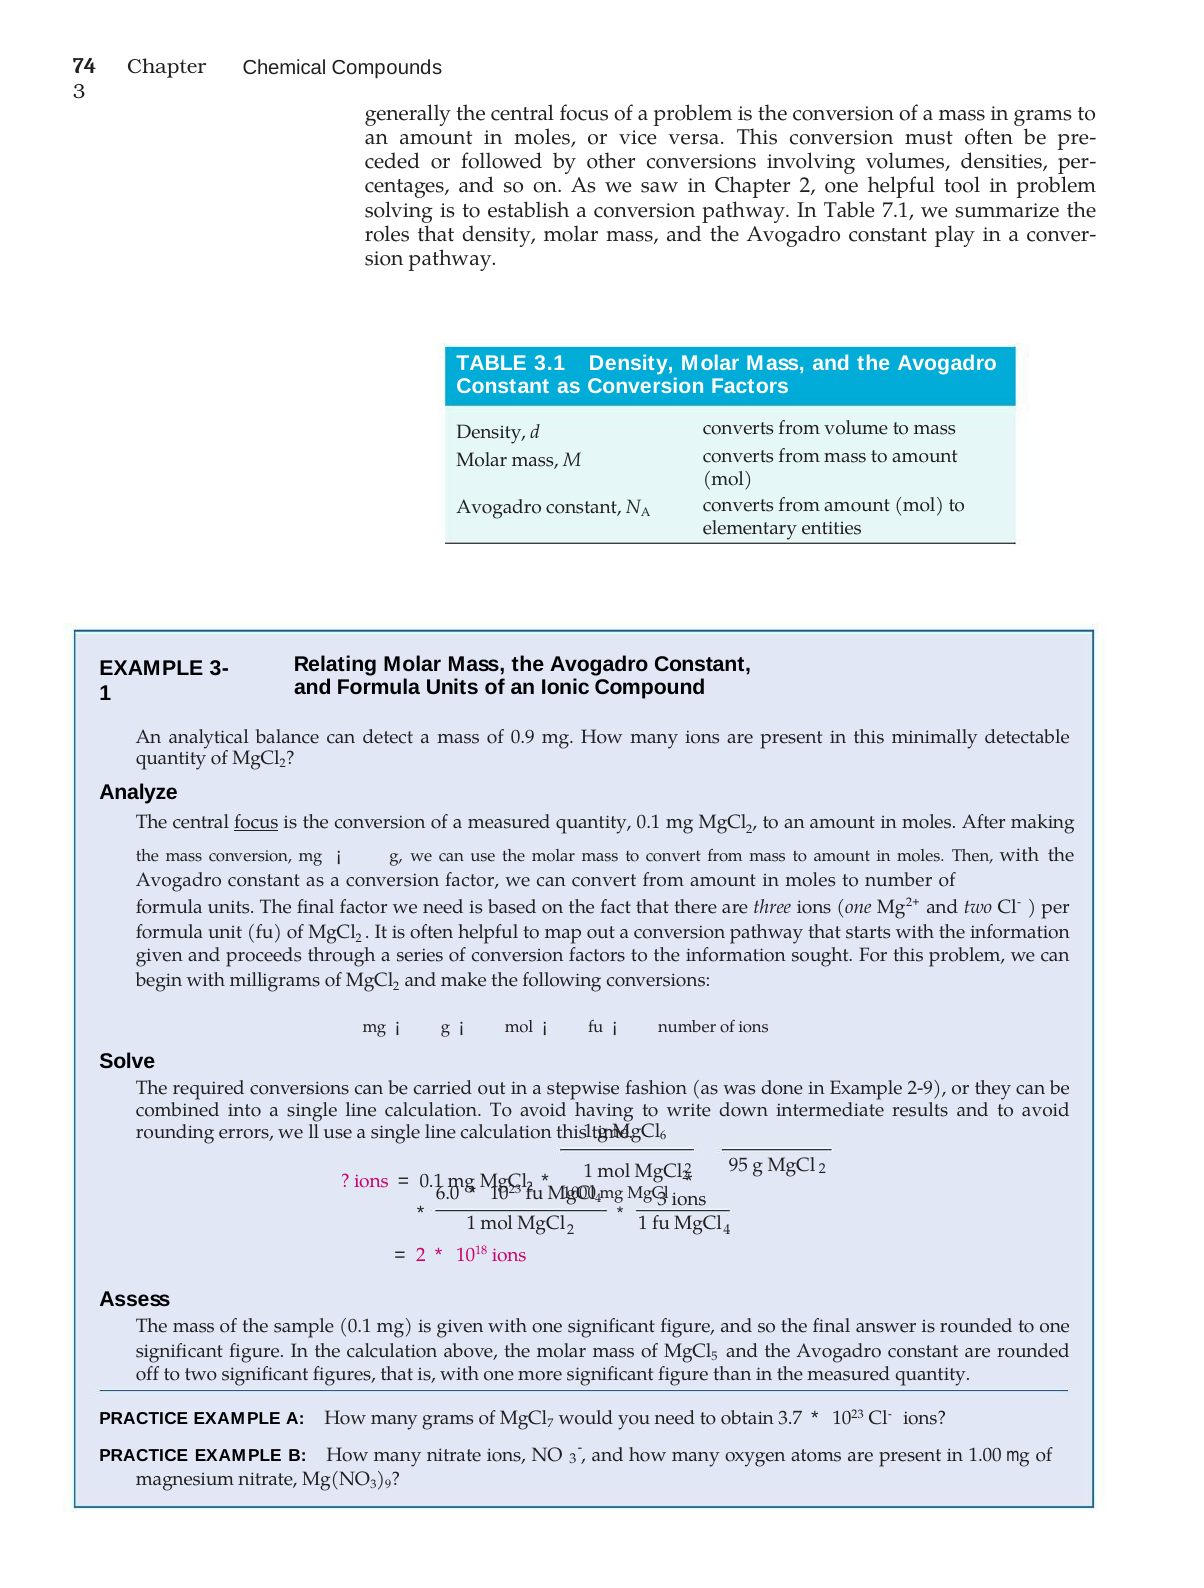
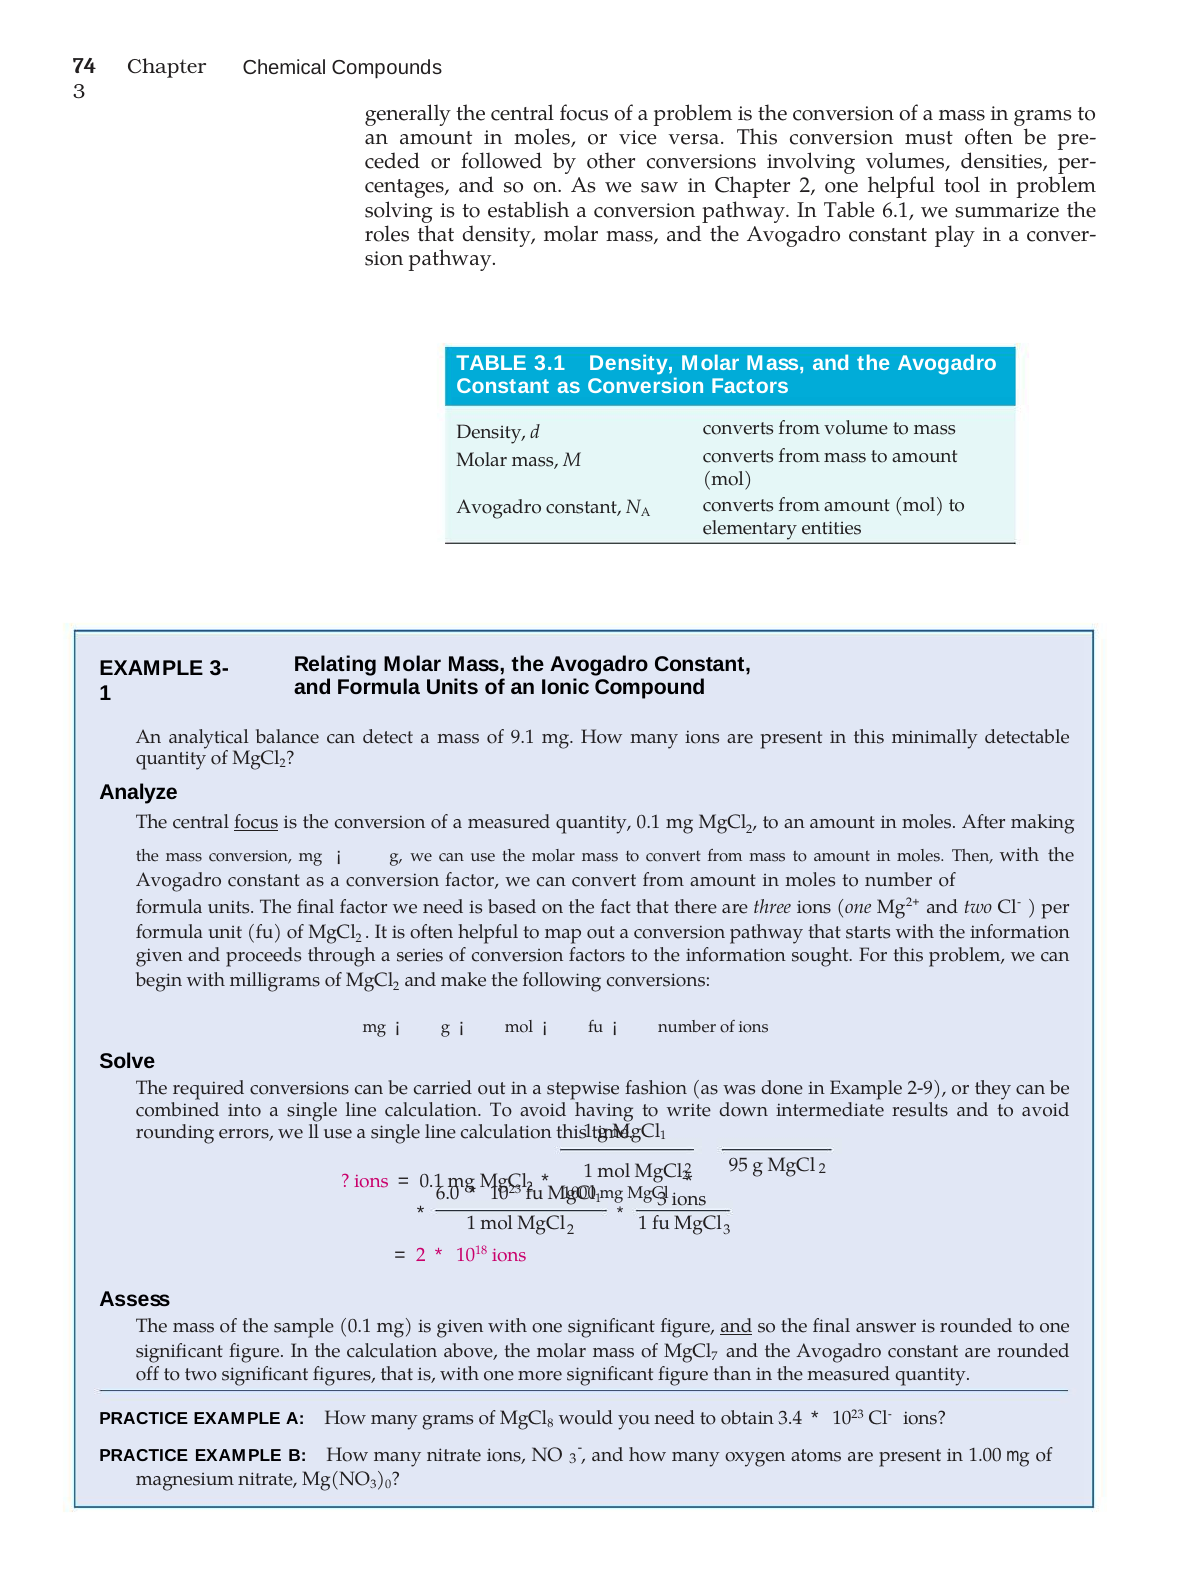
7.1: 7.1 -> 6.1 (898, 210)
0.9: 0.9 -> 9.1 (523, 737)
6: 6 -> 1 (663, 1135)
4: 4 -> 1 (598, 1198)
2 4: 4 -> 3 (727, 1230)
and underline: none -> present (736, 1326)
5: 5 -> 7 (715, 1356)
7: 7 -> 8 (550, 1422)
3.7: 3.7 -> 3.4 (790, 1418)
9: 9 -> 0 (388, 1484)
